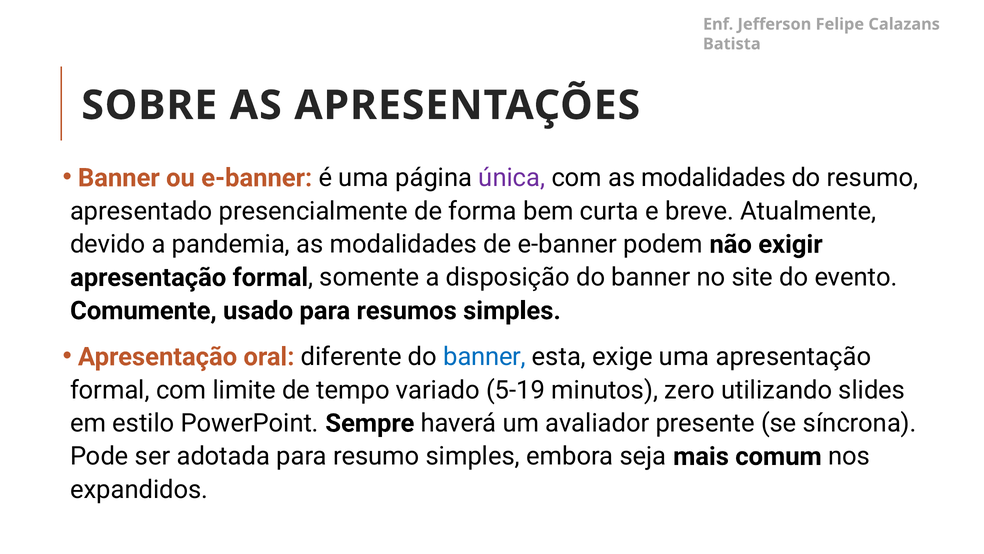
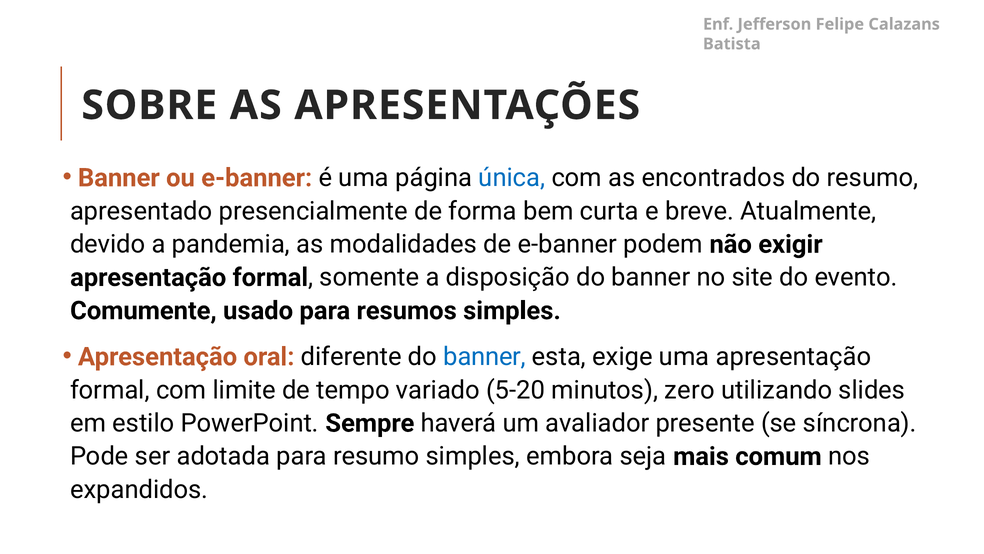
única colour: purple -> blue (512, 178)
com as modalidades: modalidades -> encontrados (713, 178)
5-19: 5-19 -> 5-20 (516, 390)
